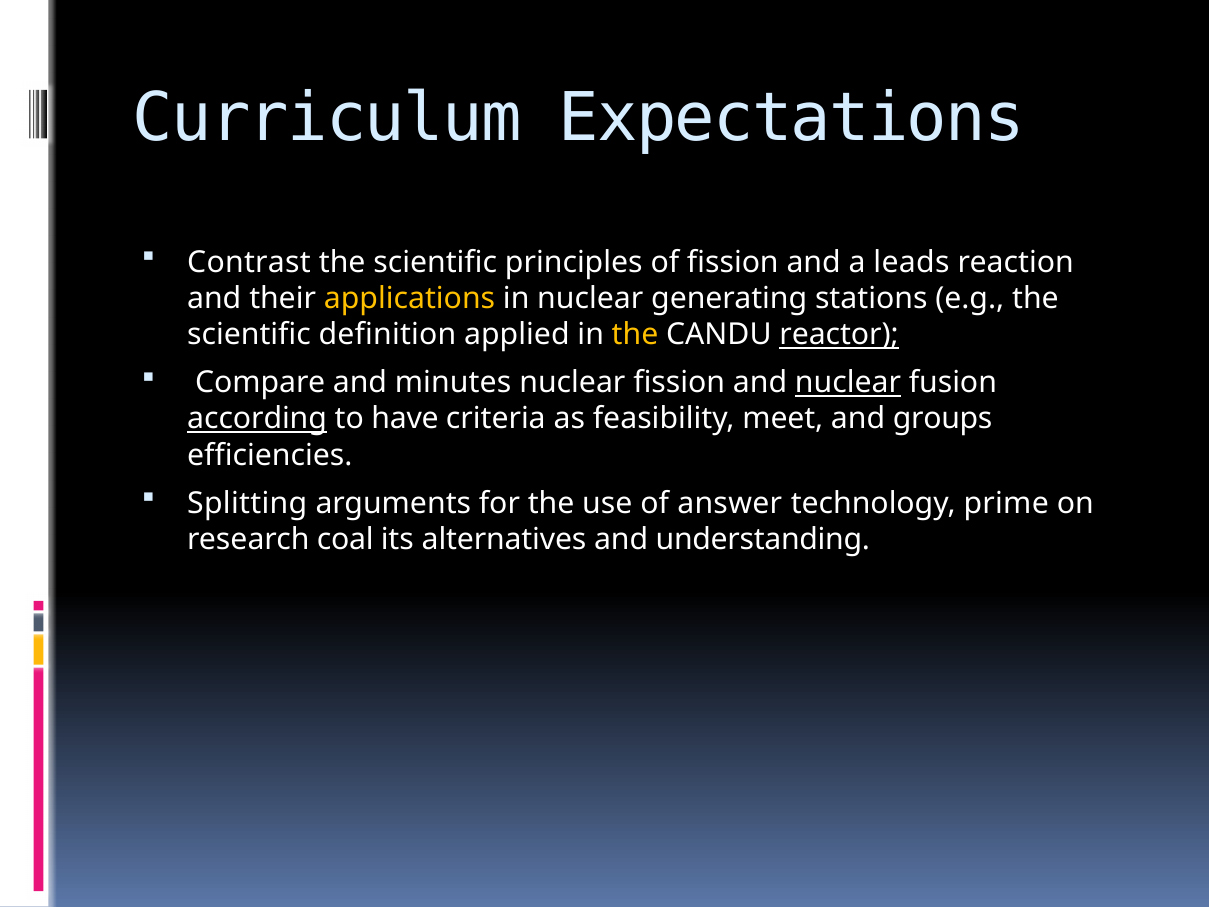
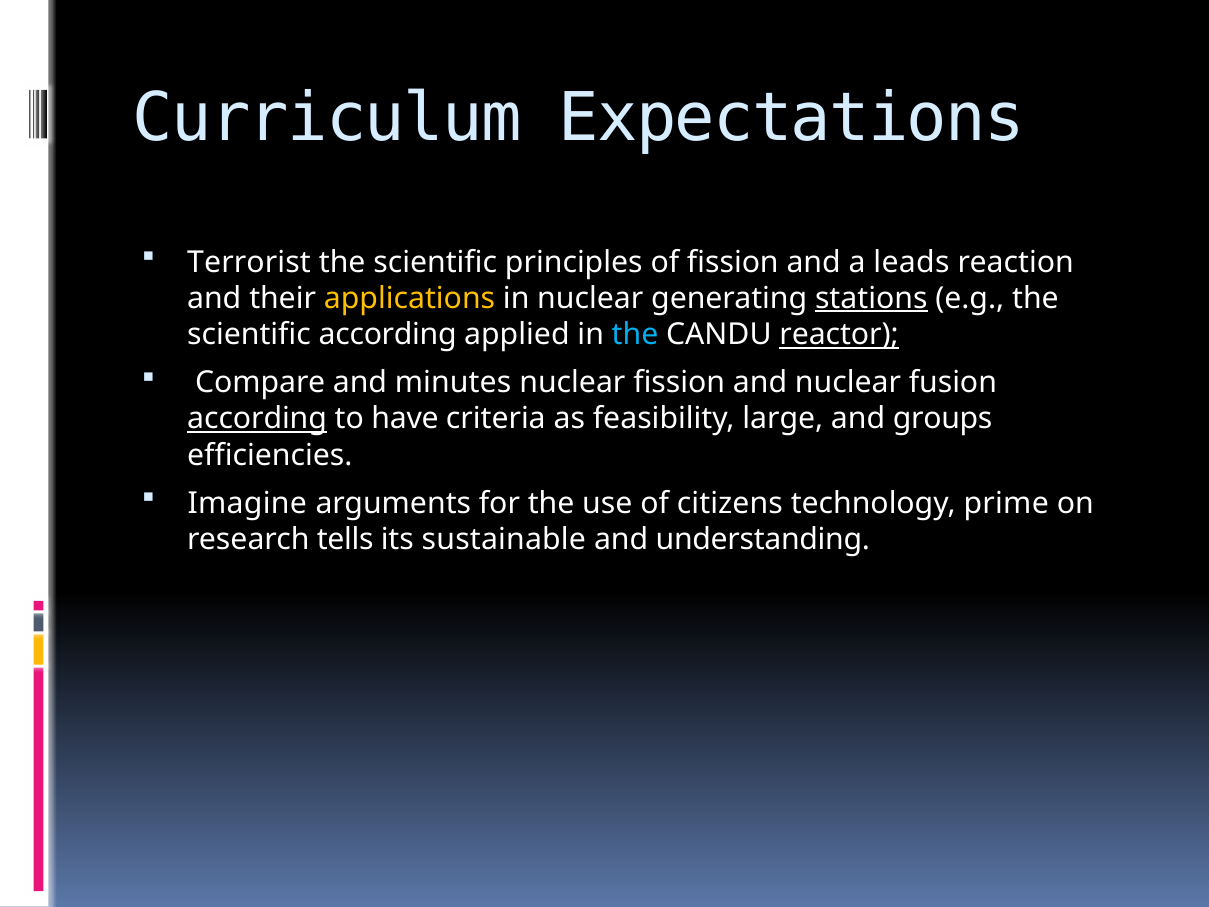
Contrast: Contrast -> Terrorist (249, 262)
stations underline: none -> present (871, 298)
scientific definition: definition -> according (388, 335)
the colour: yellow -> light blue (635, 335)
nuclear underline: present -> none (848, 383)
meet: meet -> large (783, 419)
Splitting: Splitting -> Imagine (247, 503)
answer: answer -> citizens (730, 503)
coal: coal -> tells (345, 539)
alternatives: alternatives -> sustainable (504, 539)
